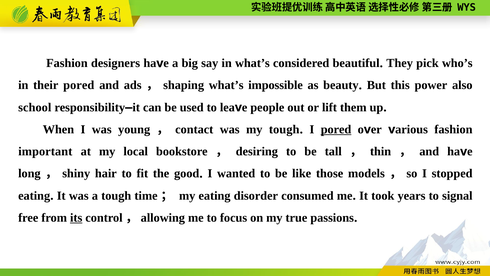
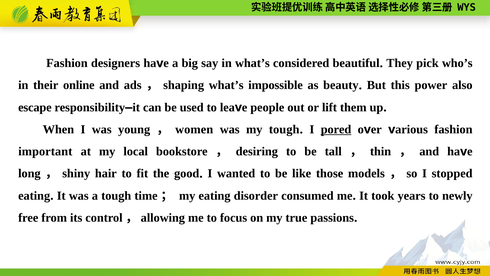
their pored: pored -> online (79, 85)
school: school -> escape (35, 107)
contact: contact -> women (194, 129)
signal: signal -> newly (457, 195)
its underline: present -> none (76, 217)
